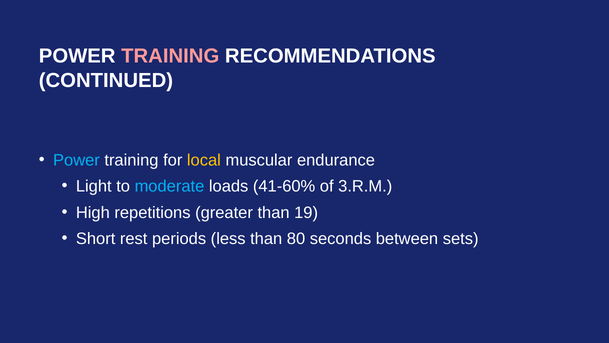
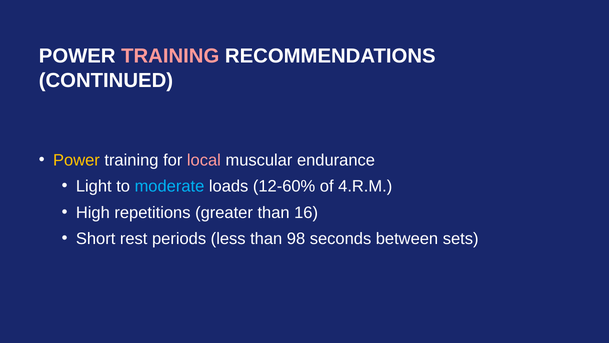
Power colour: light blue -> yellow (76, 160)
local colour: yellow -> pink (204, 160)
41-60%: 41-60% -> 12-60% (284, 186)
3.R.M: 3.R.M -> 4.R.M (365, 186)
19: 19 -> 16 (306, 212)
80: 80 -> 98 (296, 239)
